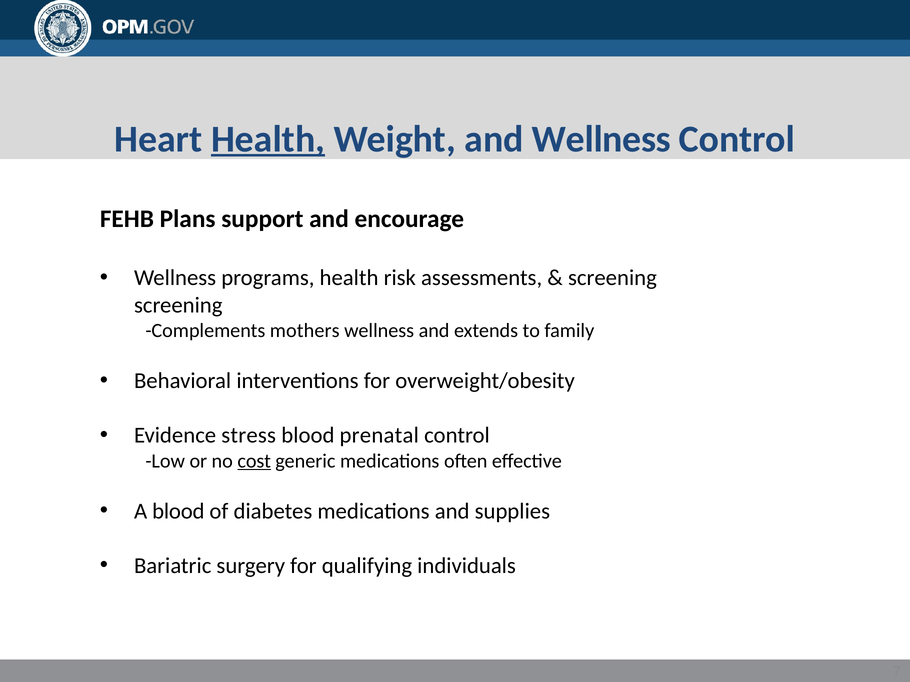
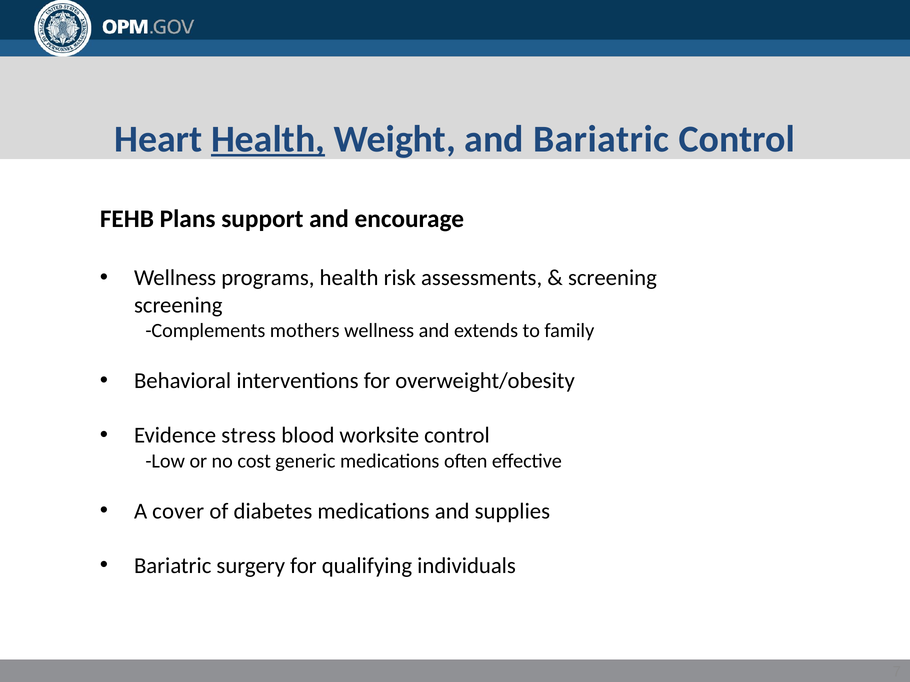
and Wellness: Wellness -> Bariatric (601, 139)
prenatal: prenatal -> worksite (379, 436)
cost underline: present -> none (254, 461)
A blood: blood -> cover (178, 511)
